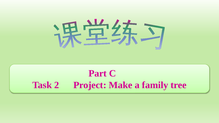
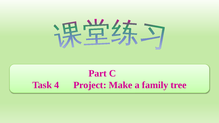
2: 2 -> 4 (57, 85)
